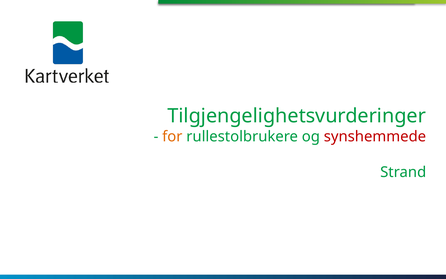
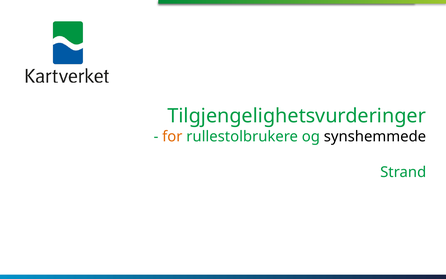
synshemmede colour: red -> black (375, 136)
